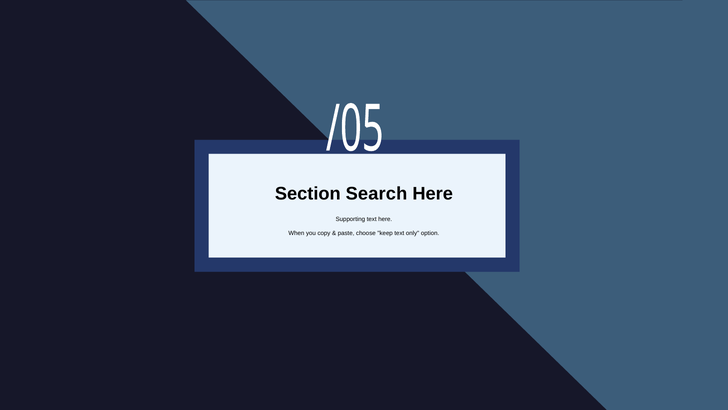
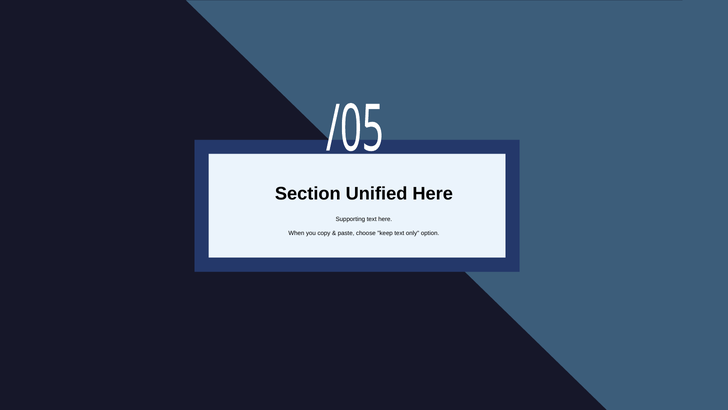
Search: Search -> Unified (377, 193)
